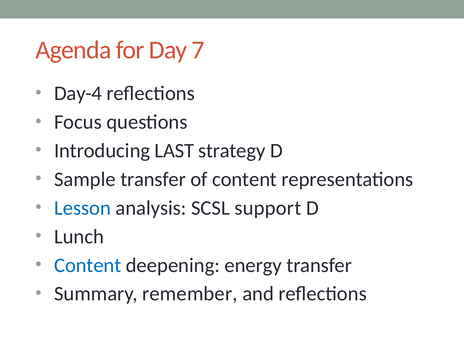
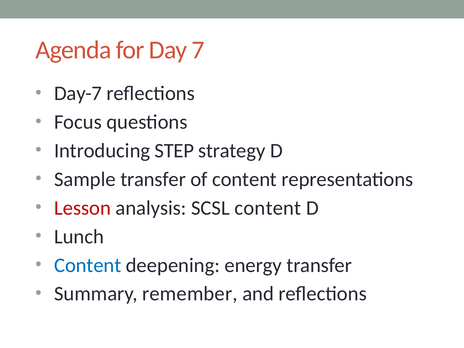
Day-4: Day-4 -> Day-7 (78, 93)
LAST: LAST -> STEP (174, 151)
Lesson colour: blue -> red (83, 208)
SCSL support: support -> content (268, 208)
